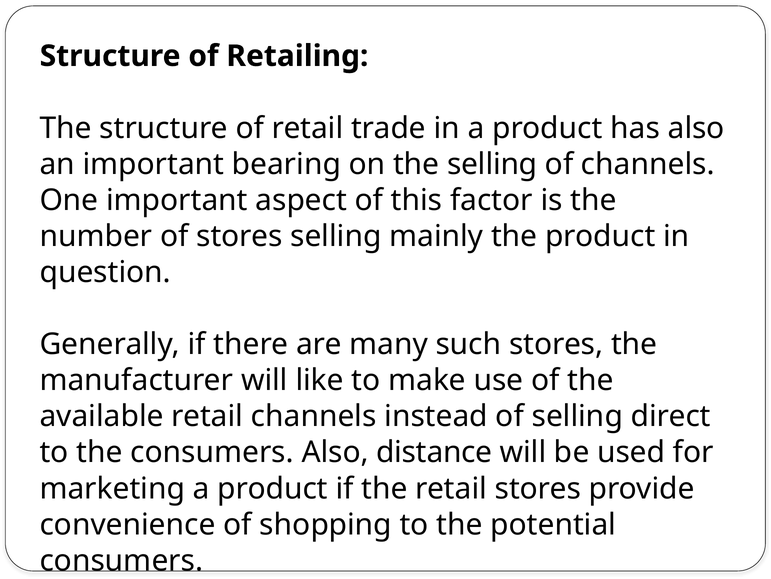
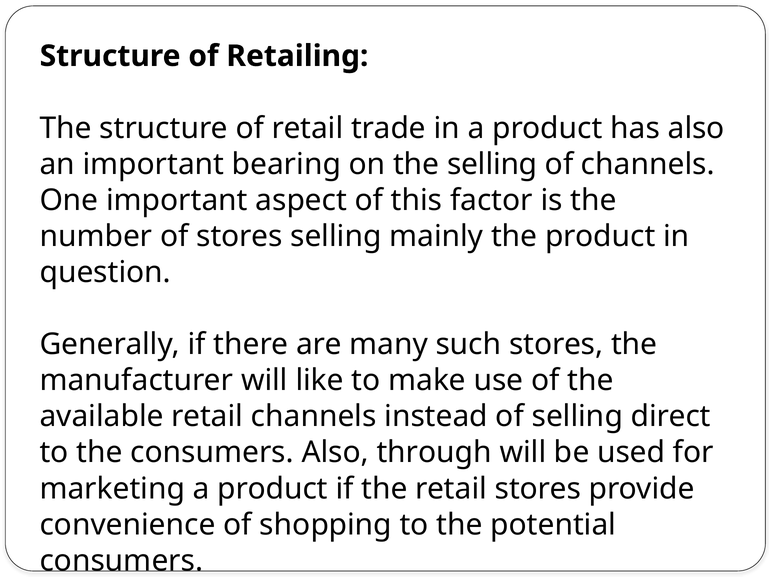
distance: distance -> through (434, 452)
